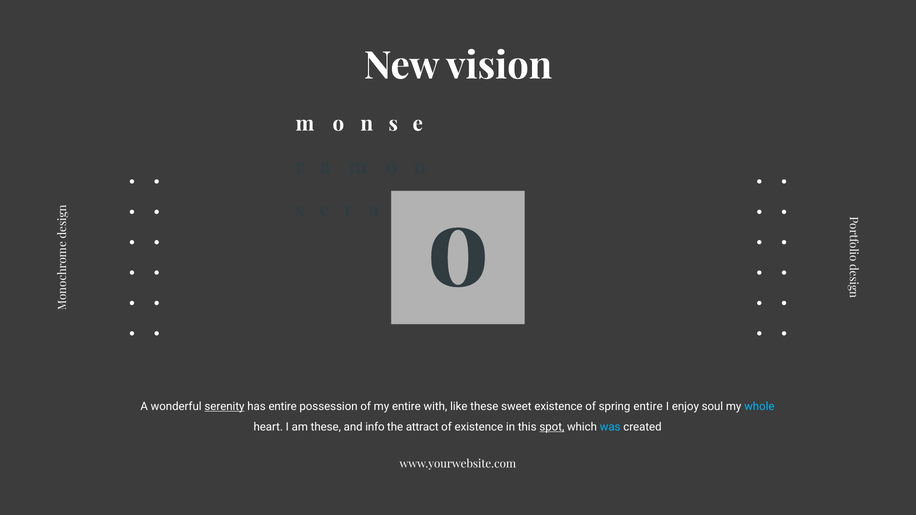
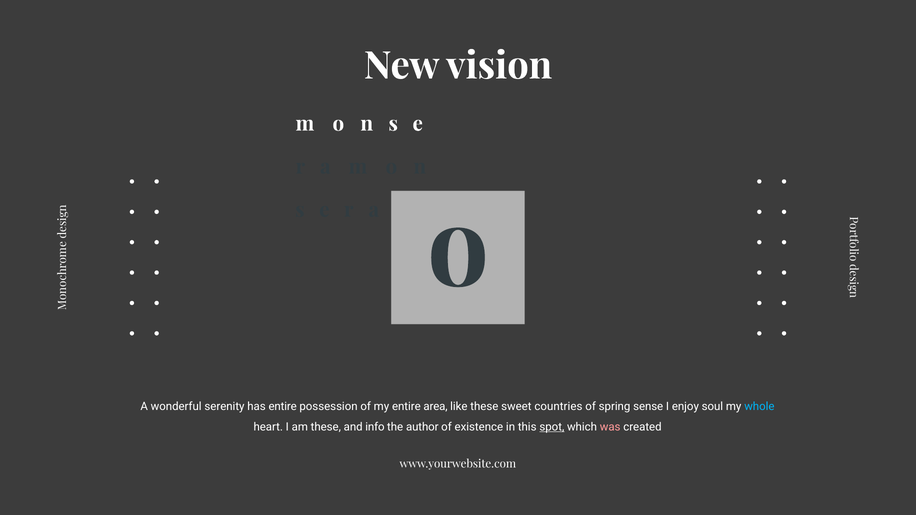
serenity underline: present -> none (225, 407)
with: with -> area (435, 407)
sweet existence: existence -> countries (558, 407)
spring entire: entire -> sense (648, 407)
attract: attract -> author (422, 427)
was colour: light blue -> pink (610, 427)
